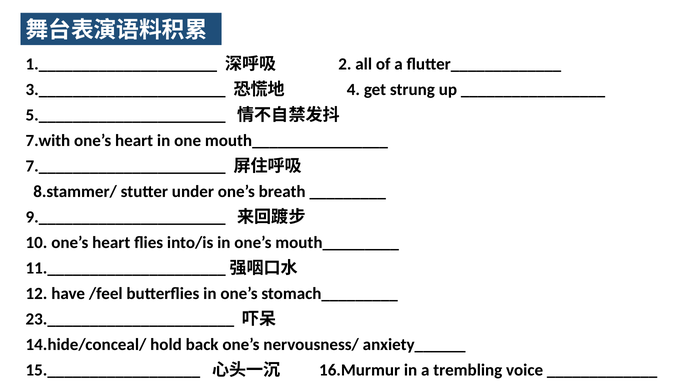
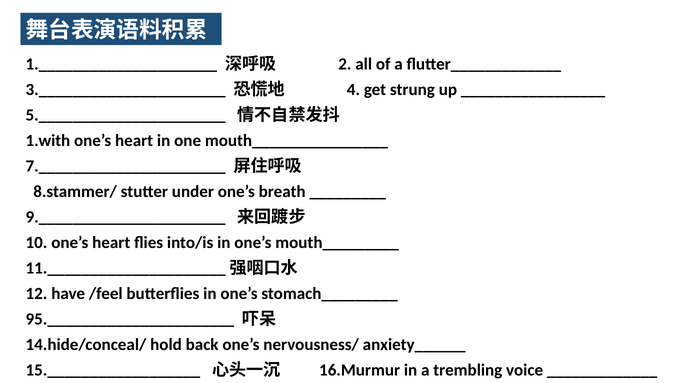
7.with: 7.with -> 1.with (48, 141)
23.______________________: 23.______________________ -> 95.______________________ (130, 320)
